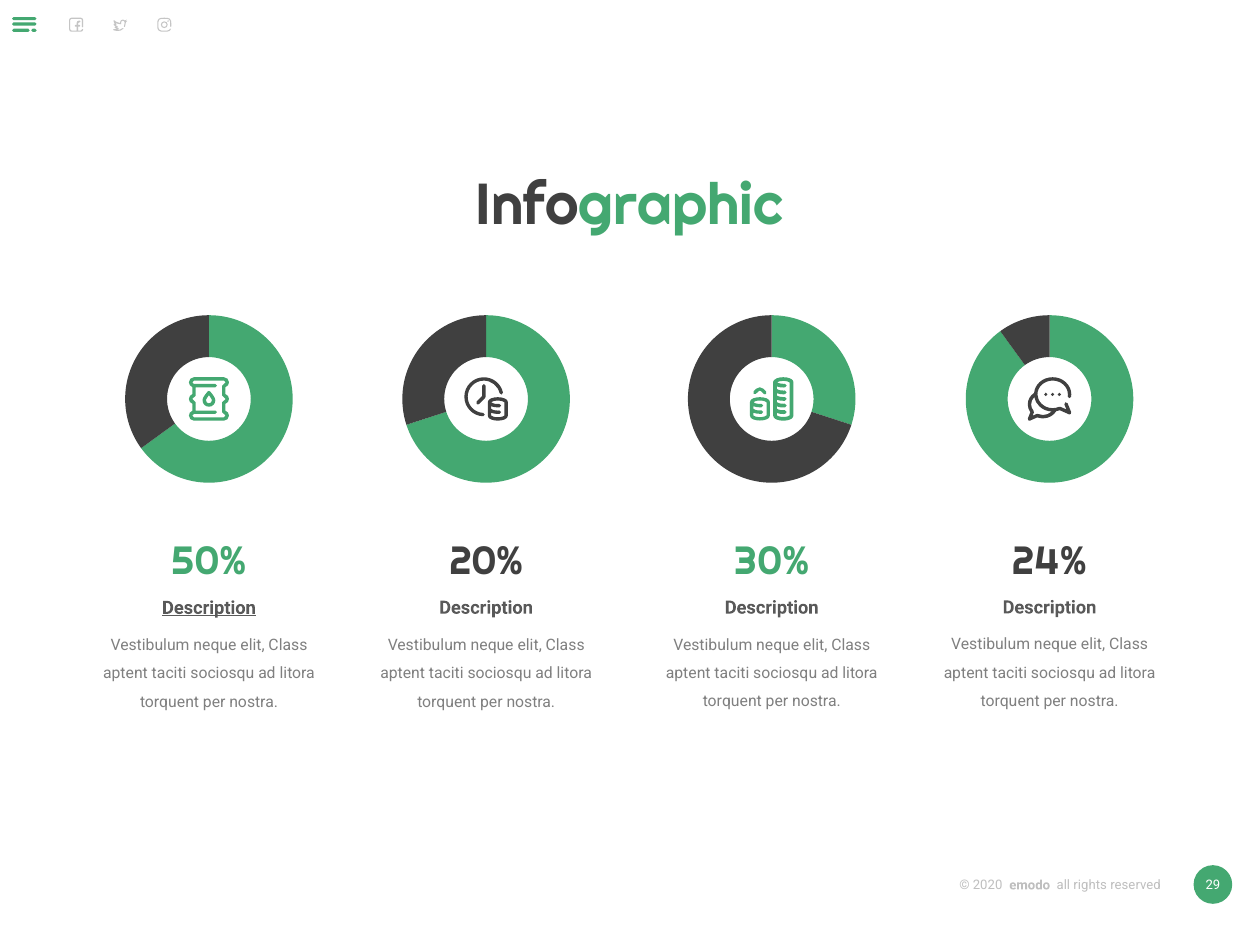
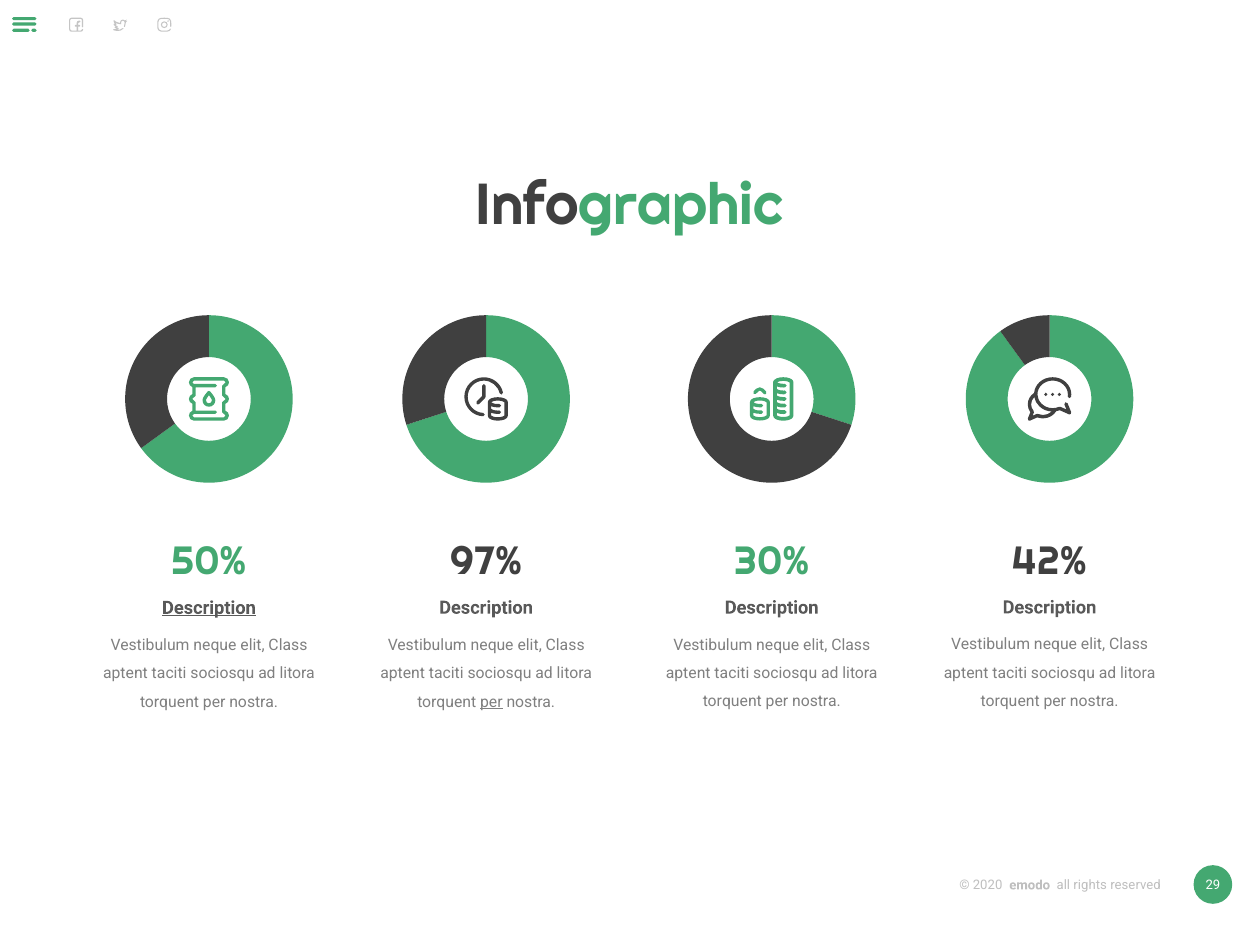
20%: 20% -> 97% (486, 561)
24%: 24% -> 42% (1049, 561)
per underline: none -> present (491, 702)
